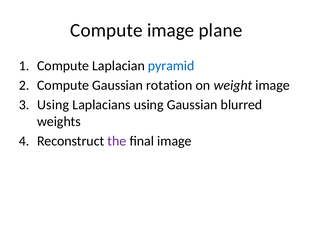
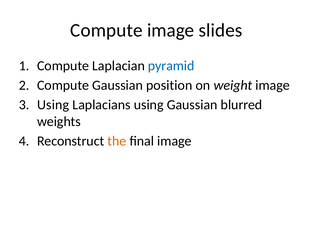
plane: plane -> slides (220, 30)
rotation: rotation -> position (169, 85)
the colour: purple -> orange (117, 141)
